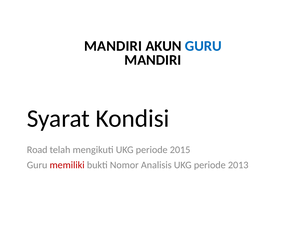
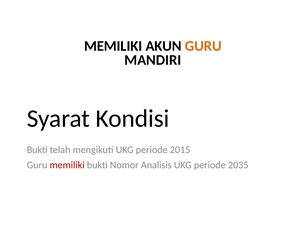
MANDIRI: MANDIRI -> MEMILIKI (113, 46)
GURU colour: blue -> orange (203, 46)
Road: Road -> Bukti (37, 150)
2013: 2013 -> 2035 (238, 165)
